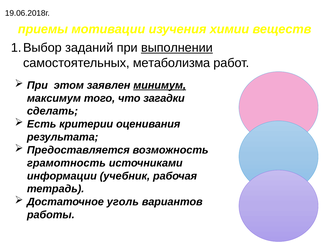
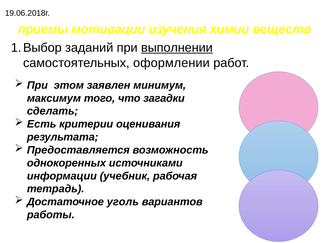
метаболизма: метаболизма -> оформлении (171, 63)
минимум underline: present -> none (160, 85)
грамотность: грамотность -> однокоренных (66, 163)
